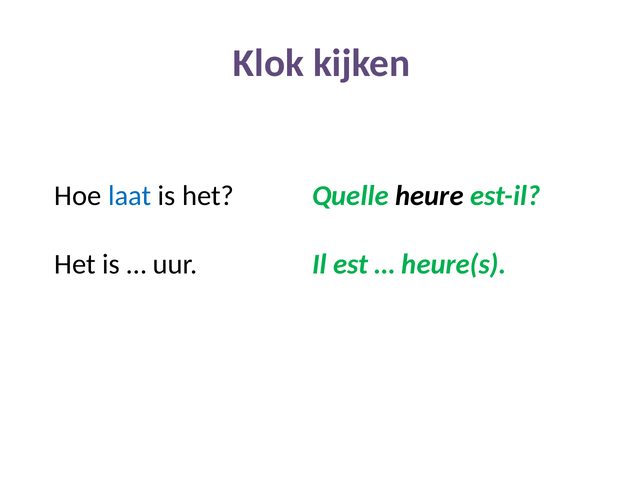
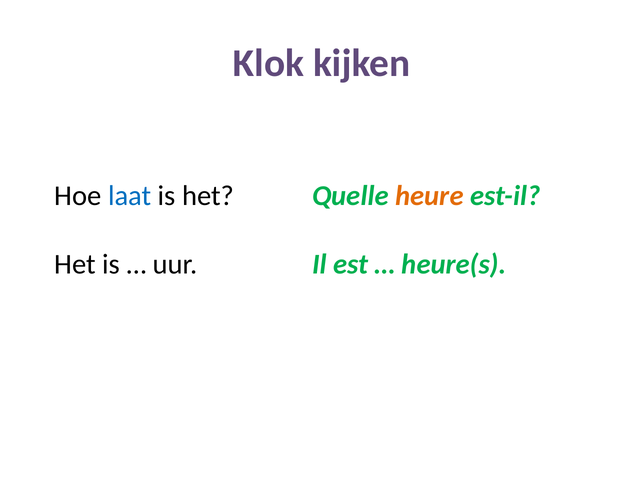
heure colour: black -> orange (429, 196)
